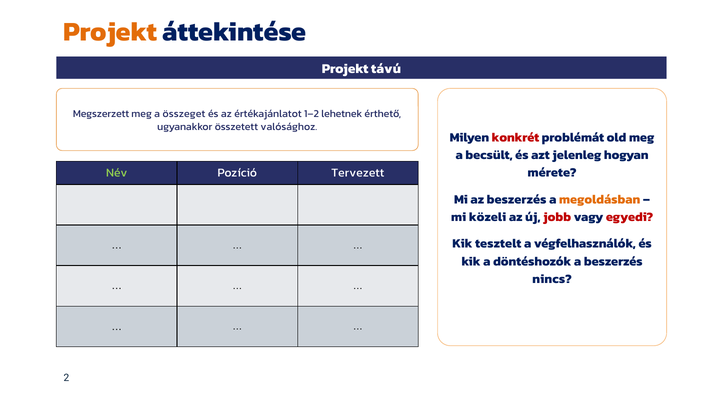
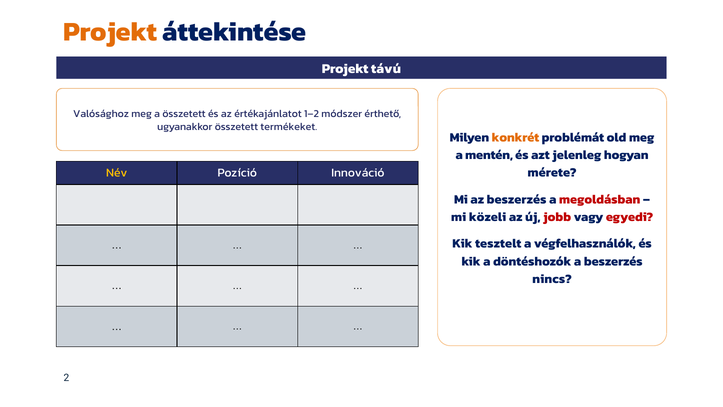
Megszerzett: Megszerzett -> Valósághoz (101, 114)
a összeget: összeget -> összetett (184, 114)
lehetnek: lehetnek -> módszer (342, 114)
valósághoz: valósághoz -> termékeket (289, 126)
konkrét colour: red -> orange (515, 137)
becsült: becsült -> mentén (489, 155)
Név colour: light green -> yellow (117, 173)
Tervezett: Tervezett -> Innováció (358, 173)
megoldásban colour: orange -> red (600, 199)
